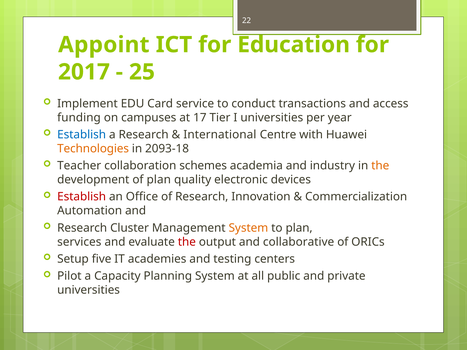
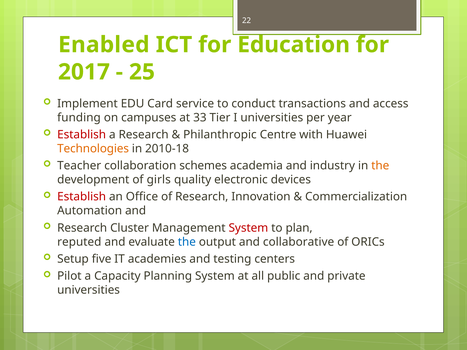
Appoint: Appoint -> Enabled (104, 45)
17: 17 -> 33 (200, 118)
Establish colour: blue -> red (82, 135)
International: International -> Philanthropic (220, 135)
2093-18: 2093-18 -> 2010-18 (167, 149)
of plan: plan -> girls (159, 180)
System colour: orange -> red (248, 228)
services: services -> reputed (79, 242)
the colour: red -> blue (187, 242)
